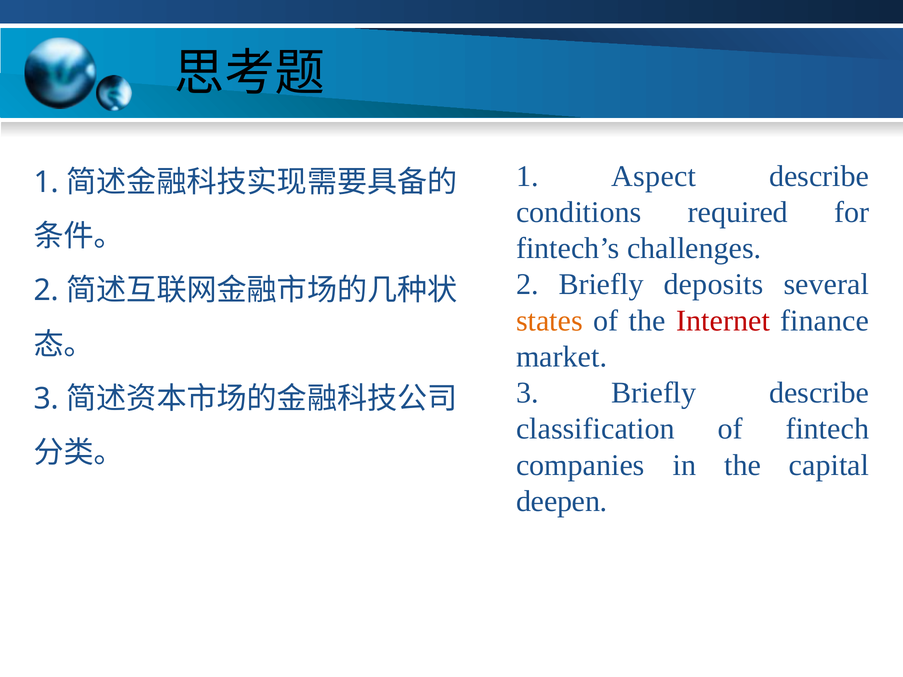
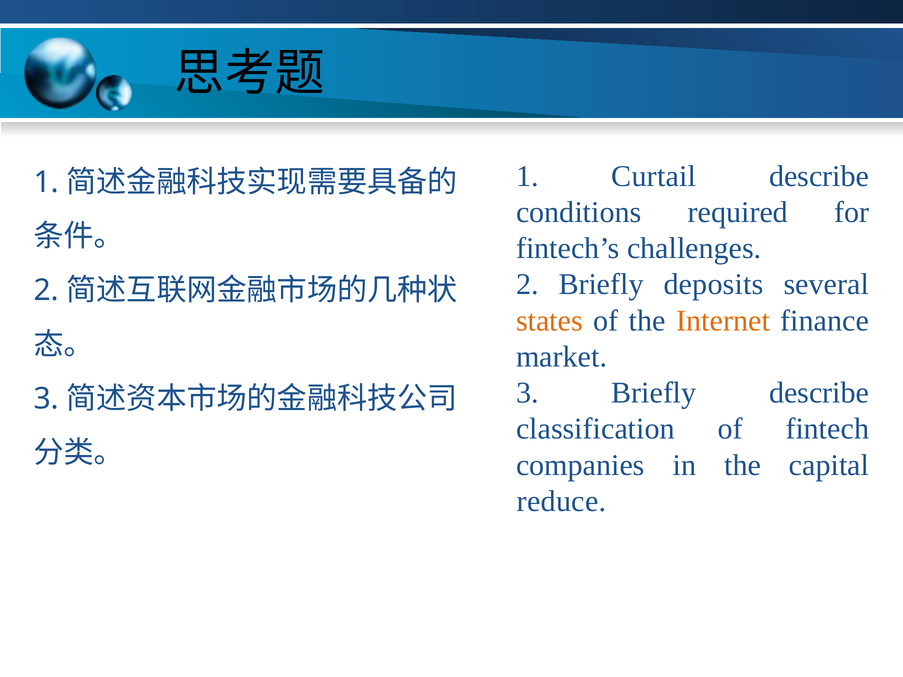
Aspect: Aspect -> Curtail (654, 176)
Internet colour: red -> orange (723, 321)
deepen: deepen -> reduce (561, 501)
